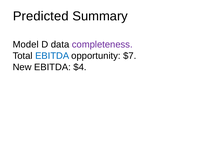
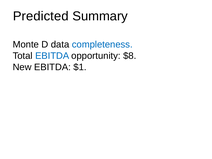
Model: Model -> Monte (26, 44)
completeness colour: purple -> blue (102, 44)
$7: $7 -> $8 (130, 56)
$4: $4 -> $1 (80, 67)
